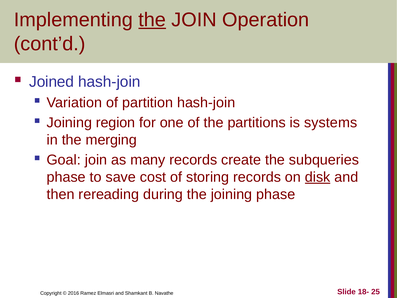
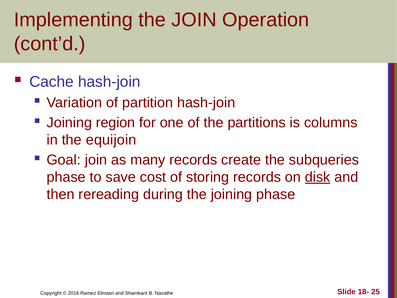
the underline: present -> none (152, 20)
Joined: Joined -> Cache (52, 82)
systems: systems -> columns (331, 123)
merging: merging -> equijoin (111, 140)
